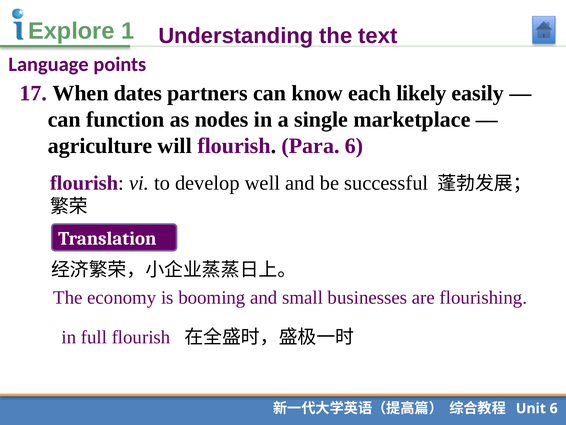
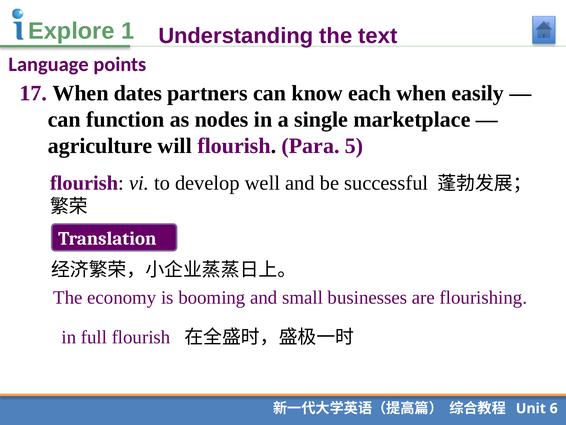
each likely: likely -> when (421, 93)
Para 6: 6 -> 5 (354, 146)
